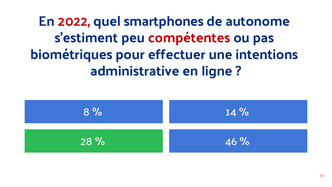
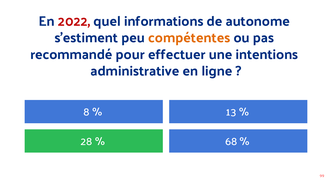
smartphones: smartphones -> informations (164, 21)
compétentes colour: red -> orange (189, 38)
biométriques: biométriques -> recommandé (71, 54)
14: 14 -> 13 (231, 112)
46: 46 -> 68 (231, 141)
